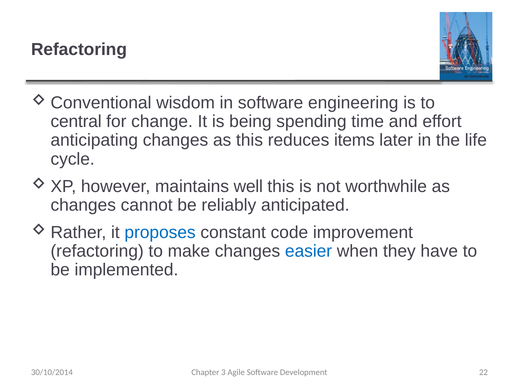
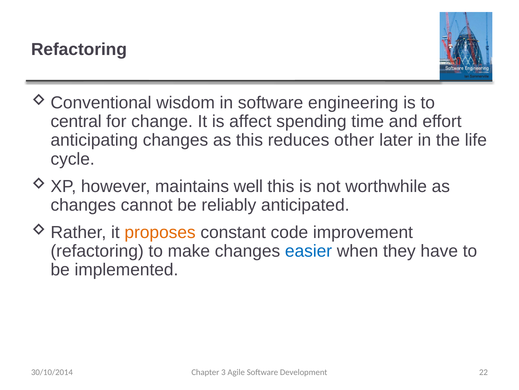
being: being -> affect (250, 121)
items: items -> other (354, 140)
proposes colour: blue -> orange (160, 232)
